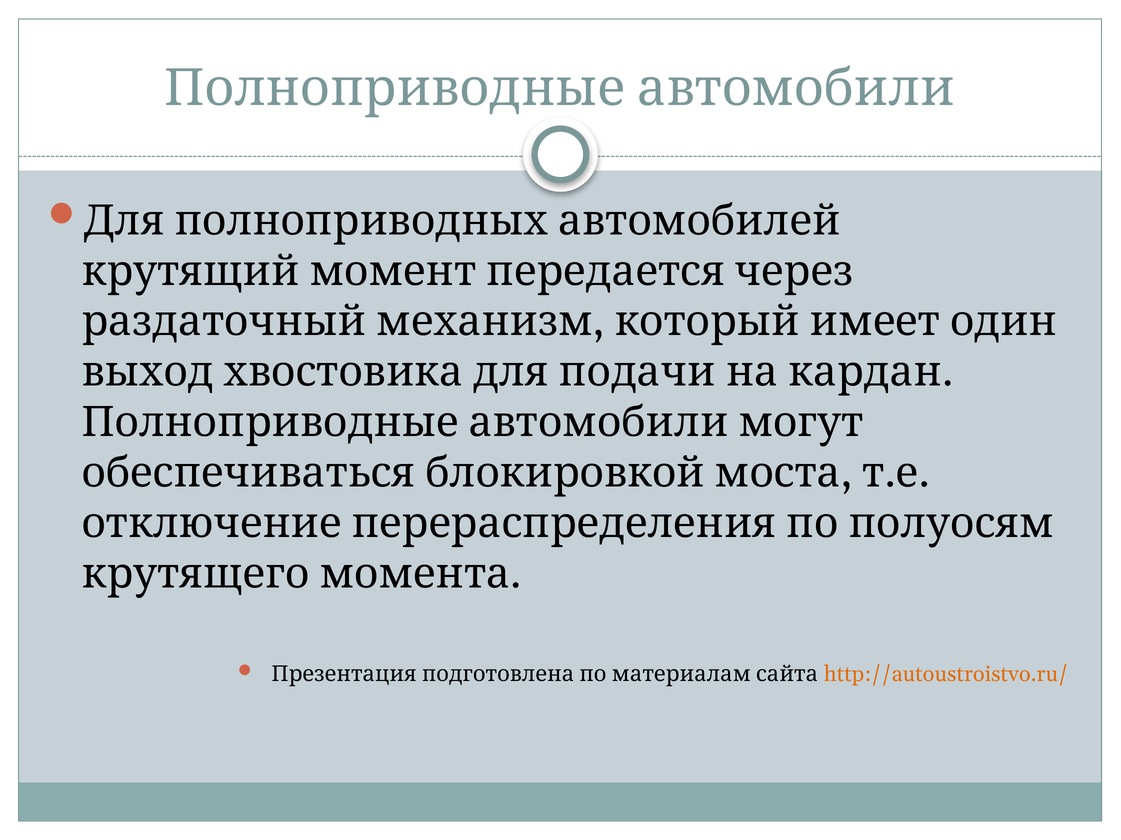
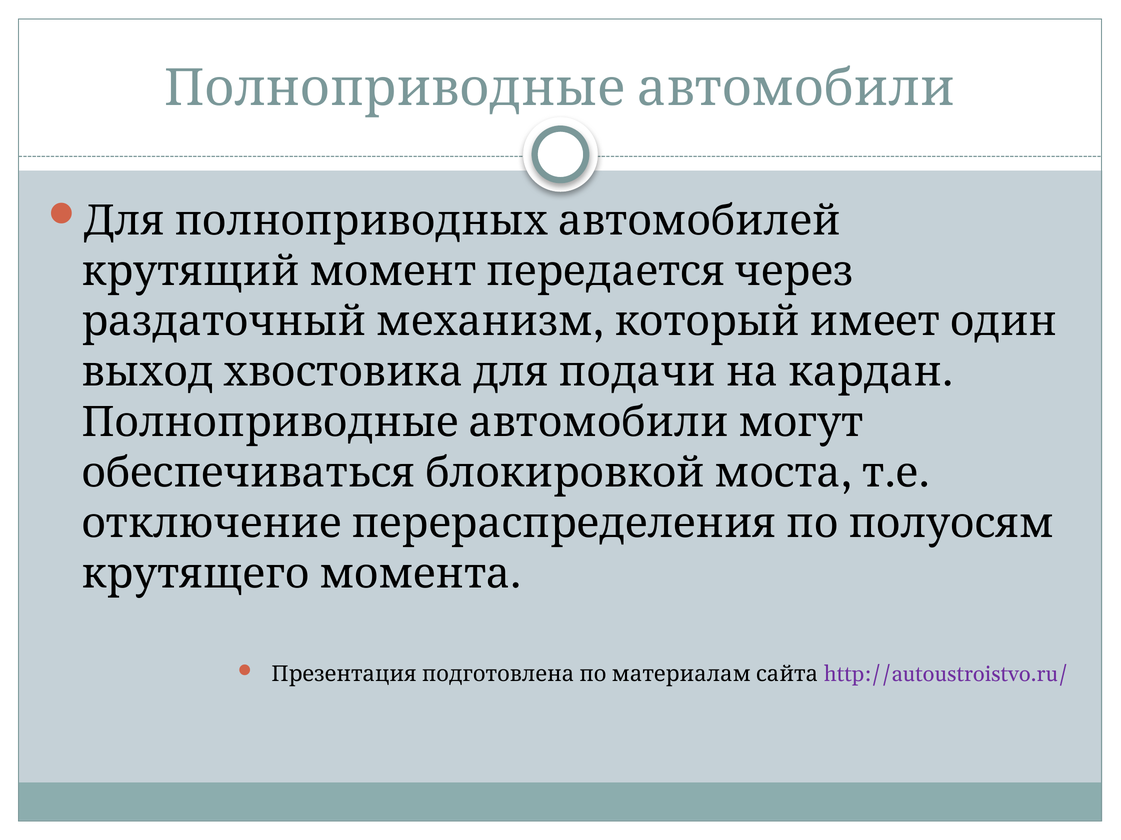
http://autoustroistvo.ru/ colour: orange -> purple (946, 675)
